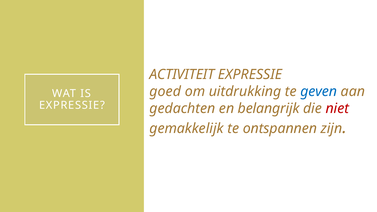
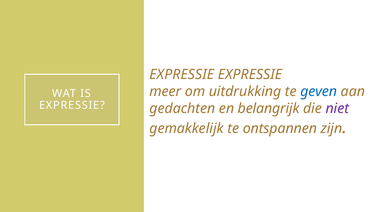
ACTIVITEIT: ACTIVITEIT -> EXPRESSIE (182, 74)
goed: goed -> meer (165, 91)
niet colour: red -> purple (337, 108)
